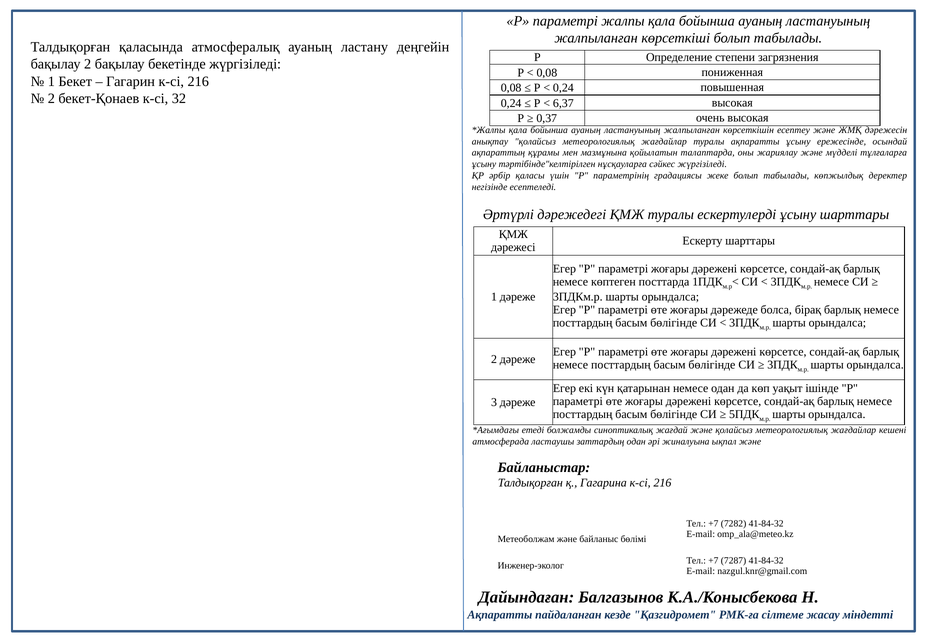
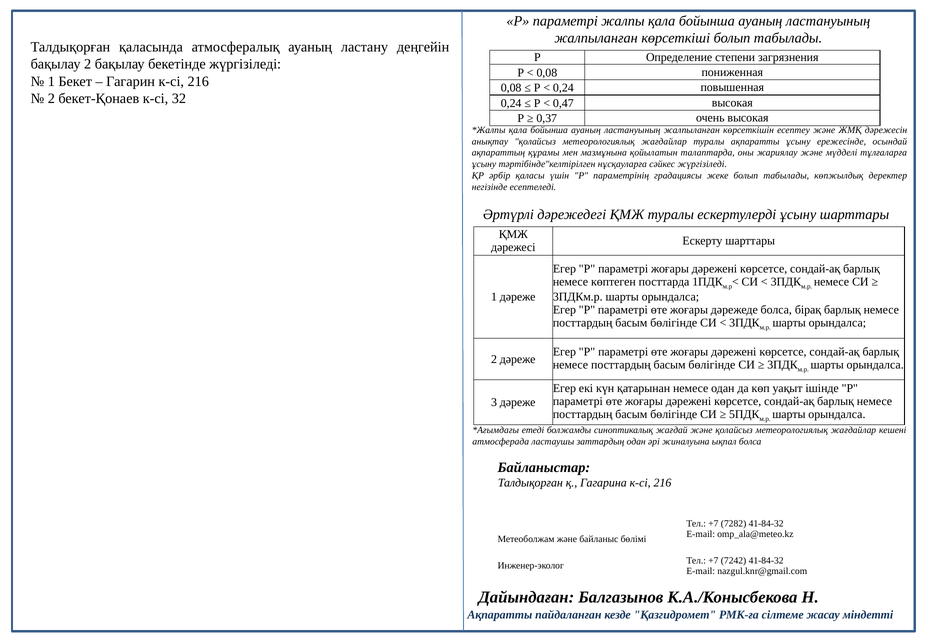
6,37: 6,37 -> 0,47 (563, 103)
ықпал және: және -> болса (750, 442)
7287: 7287 -> 7242 (734, 560)
